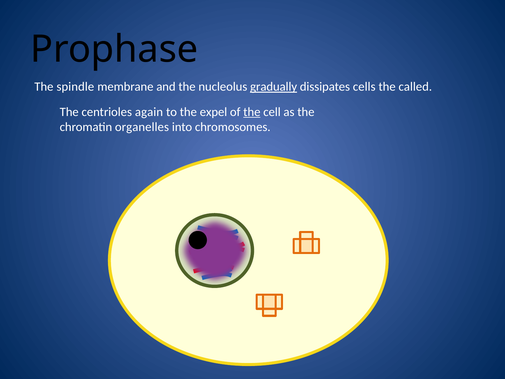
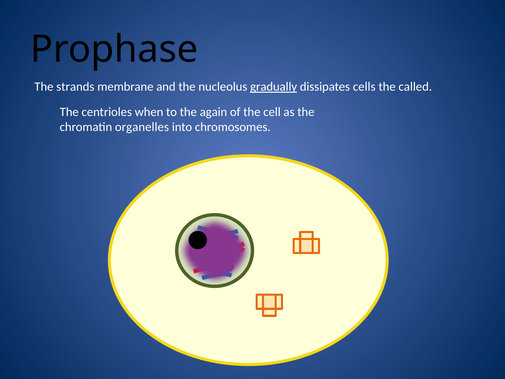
spindle: spindle -> strands (75, 87)
again: again -> when (149, 112)
expel: expel -> again (213, 112)
the underline: present -> none (252, 112)
